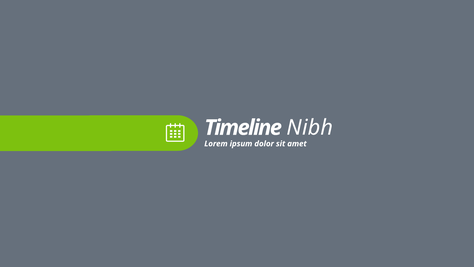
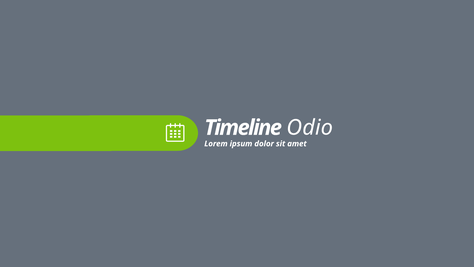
Nibh: Nibh -> Odio (310, 127)
